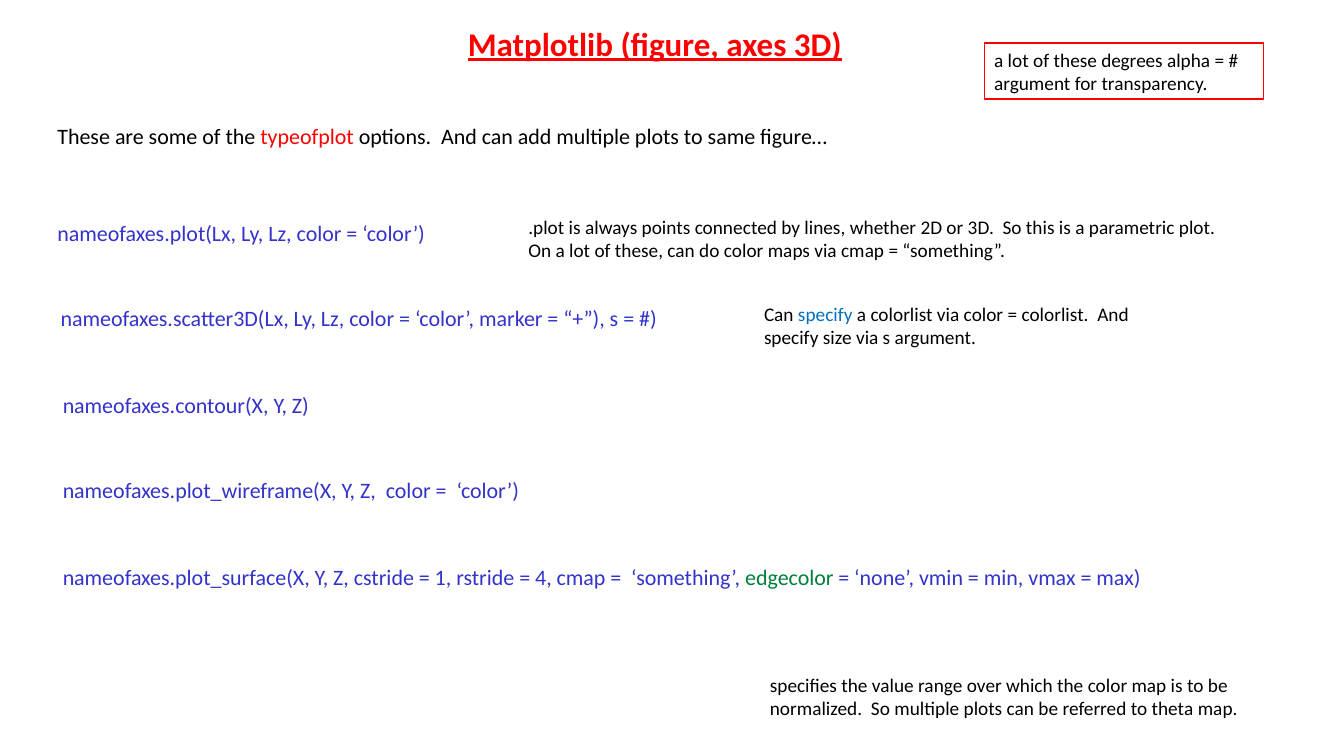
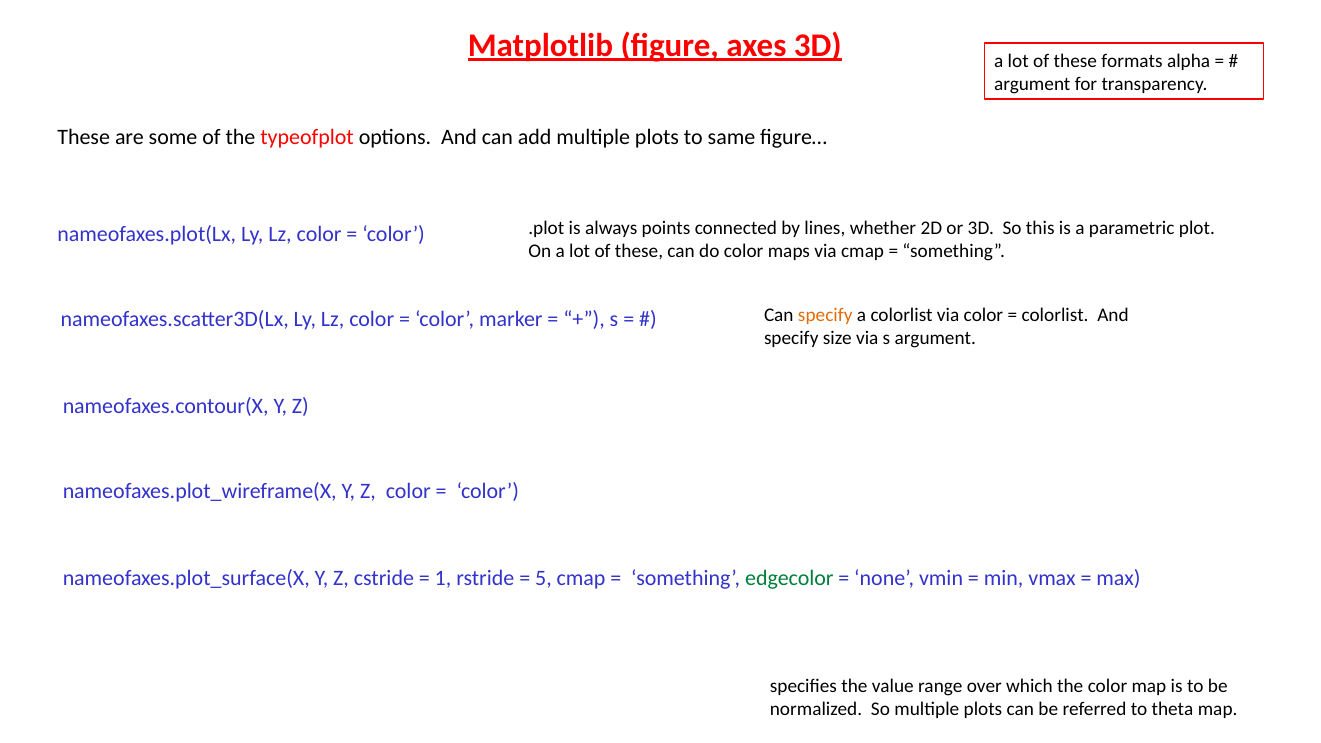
degrees: degrees -> formats (1132, 61)
specify colour: blue -> orange (825, 315)
4: 4 -> 5 (543, 578)
